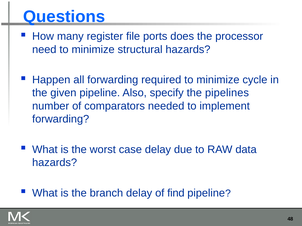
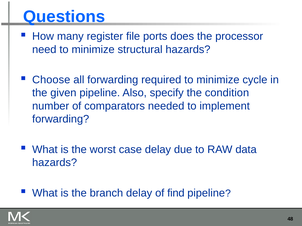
Happen: Happen -> Choose (51, 80)
pipelines: pipelines -> condition (227, 93)
